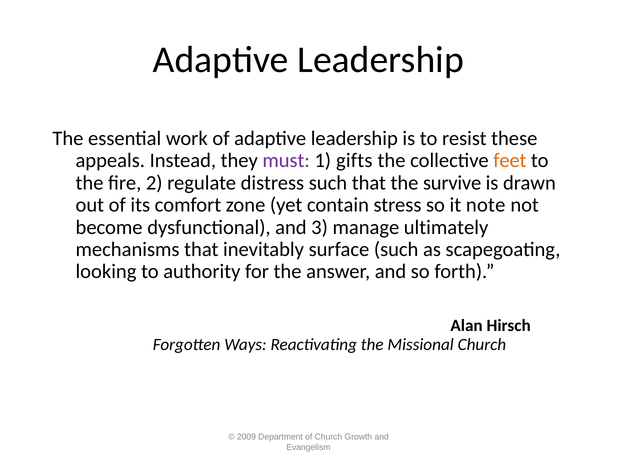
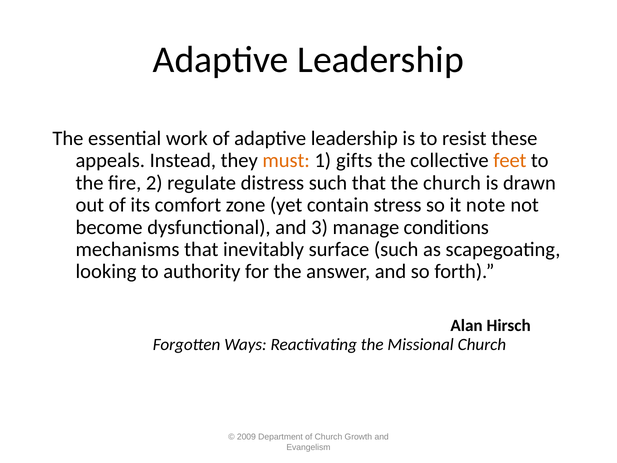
must colour: purple -> orange (286, 161)
the survive: survive -> church (452, 183)
ultimately: ultimately -> conditions (446, 227)
